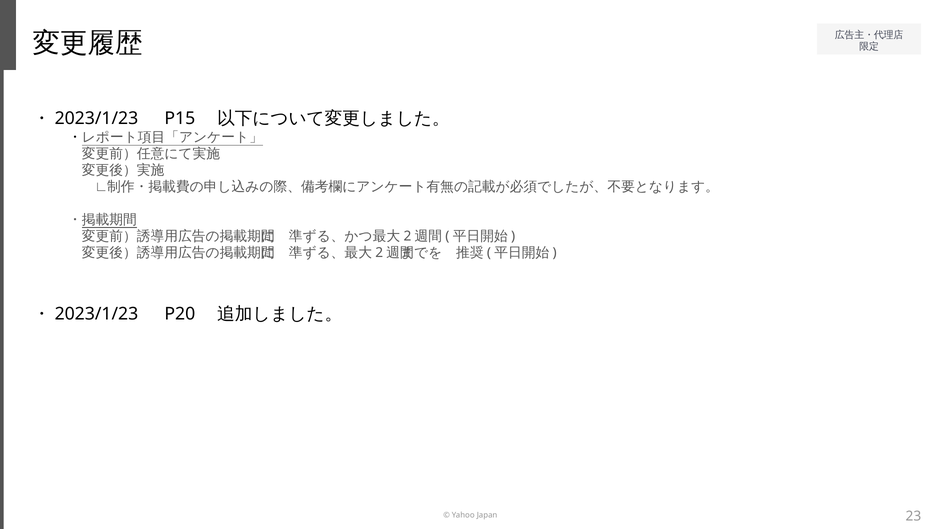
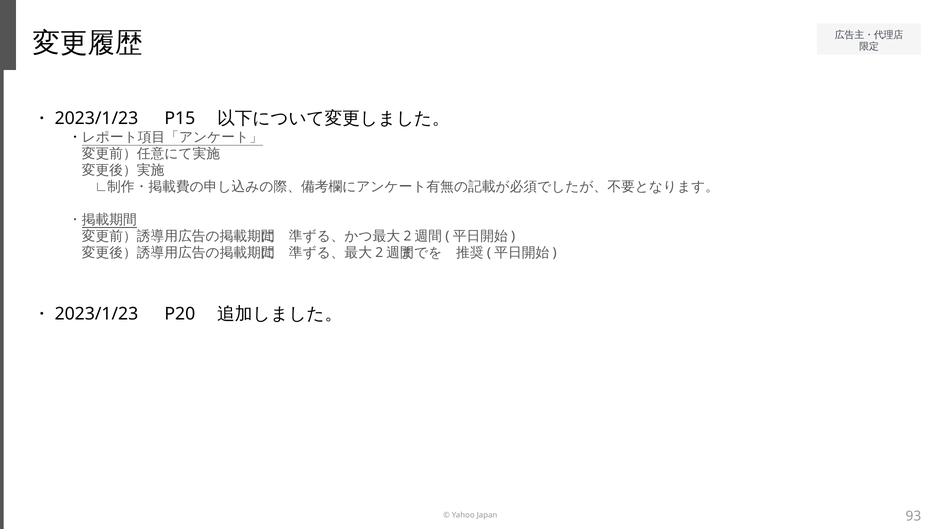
23: 23 -> 93 (913, 516)
